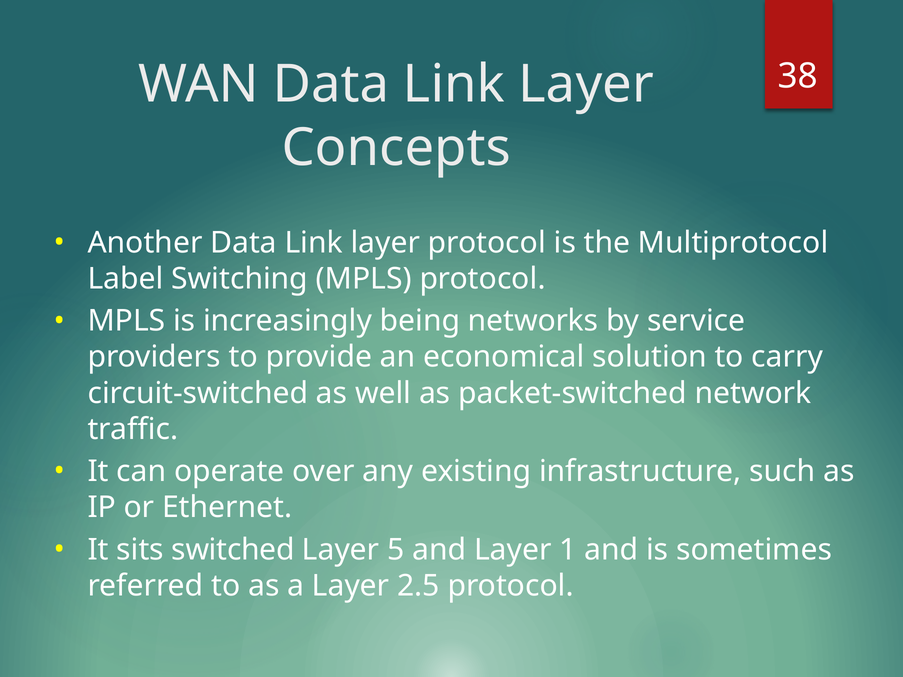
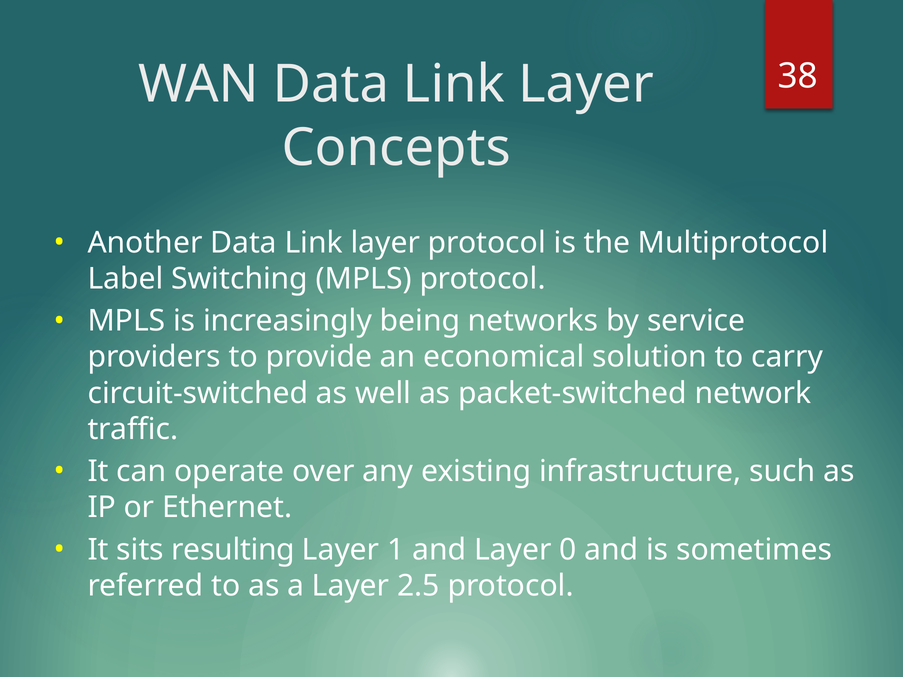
switched: switched -> resulting (233, 550)
5: 5 -> 1 (396, 550)
1: 1 -> 0 (568, 550)
